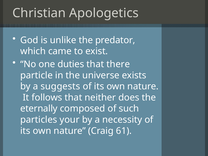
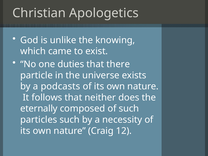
predator: predator -> knowing (115, 40)
suggests: suggests -> podcasts (60, 86)
particles your: your -> such (70, 120)
61: 61 -> 12 (124, 131)
